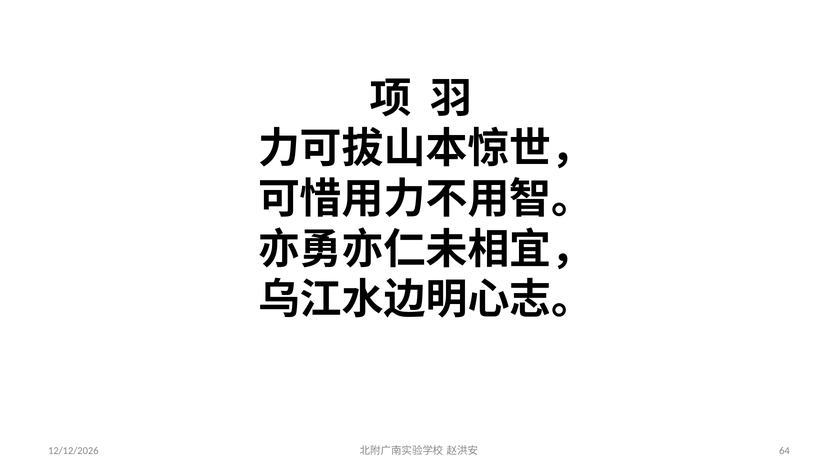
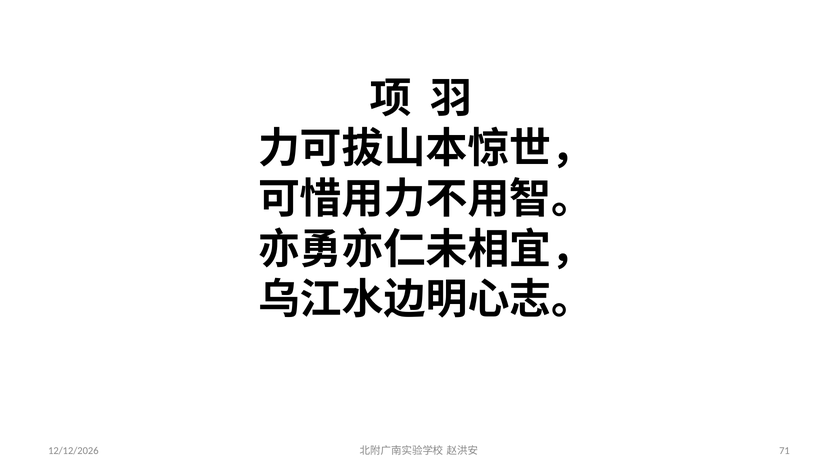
64: 64 -> 71 (784, 450)
